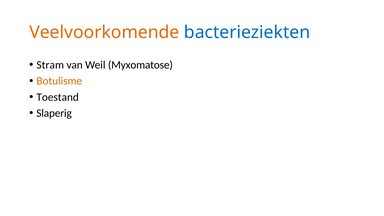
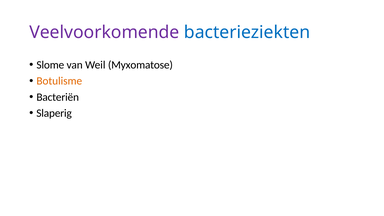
Veelvoorkomende colour: orange -> purple (104, 32)
Stram: Stram -> Slome (50, 65)
Toestand: Toestand -> Bacteriën (58, 97)
